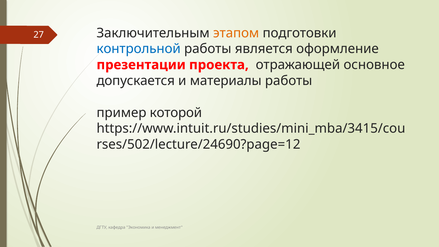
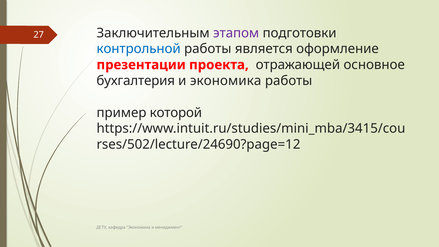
этапом colour: orange -> purple (236, 33)
допускается: допускается -> бухгалтерия (136, 81)
и материалы: материалы -> экономика (226, 81)
